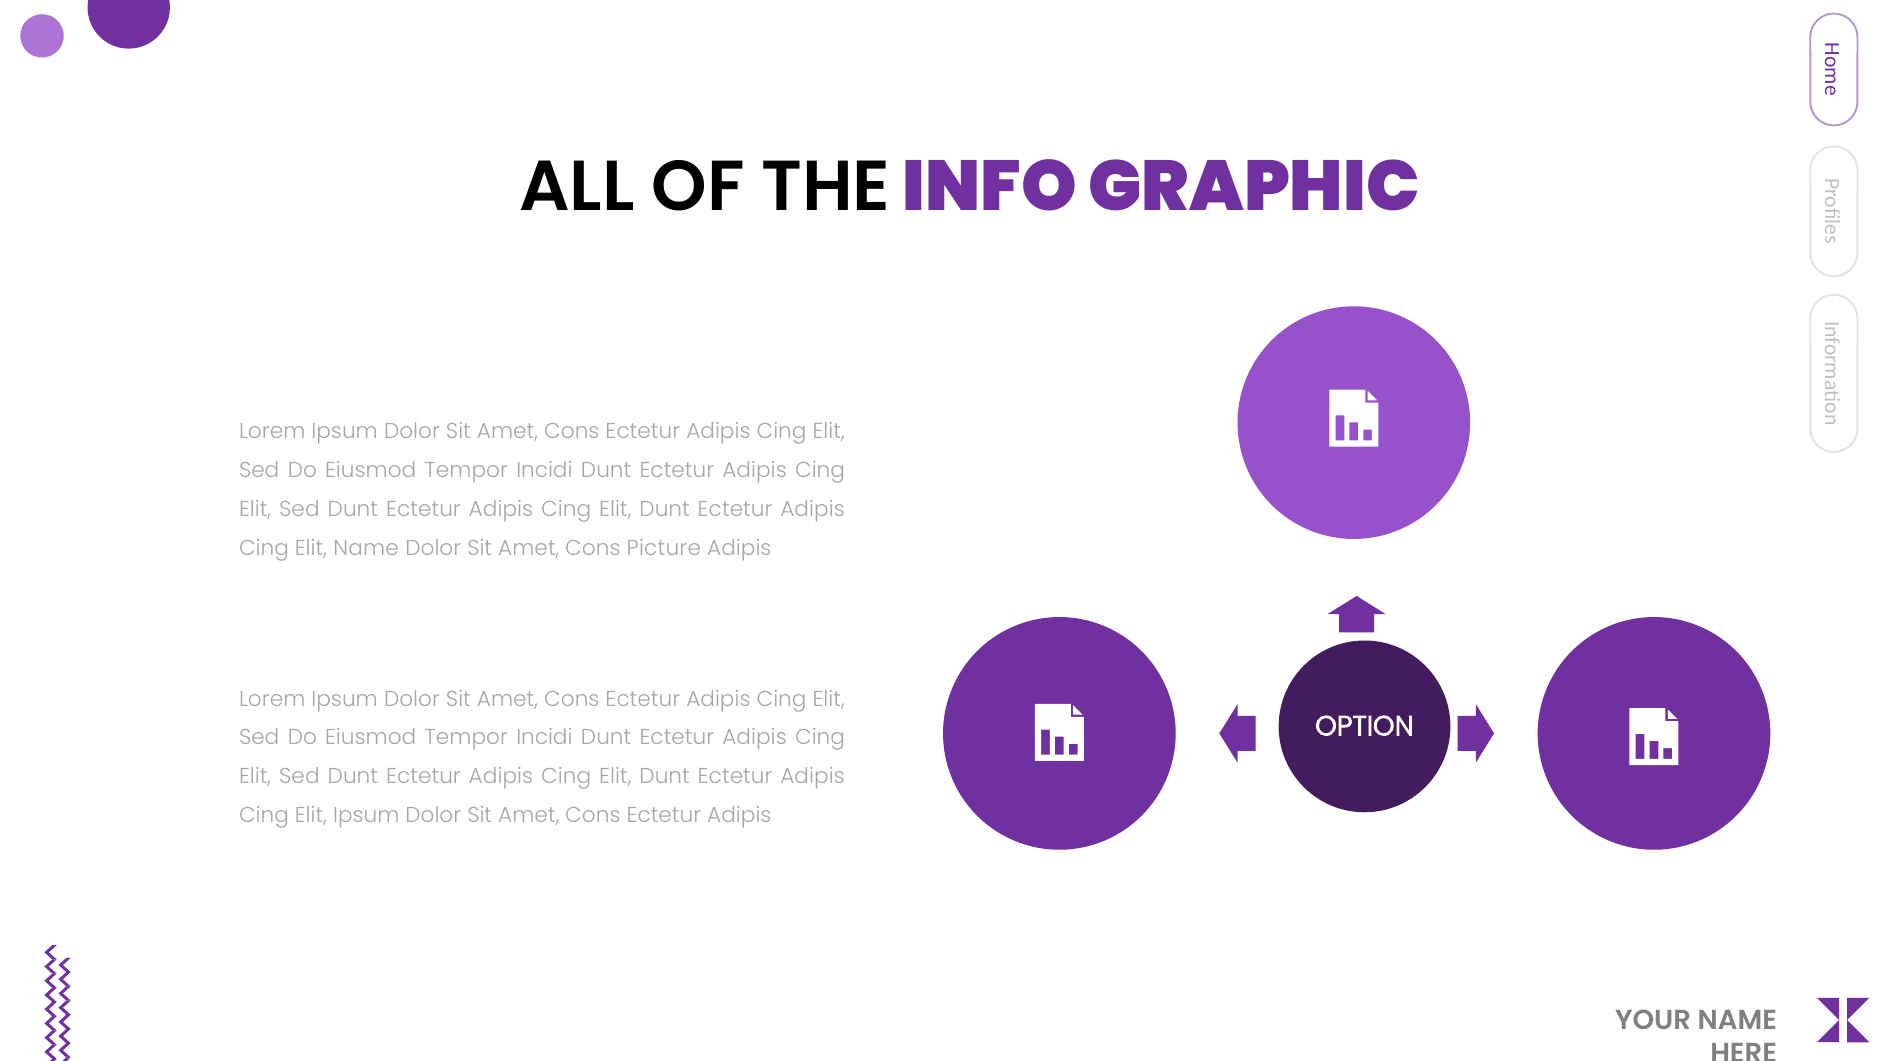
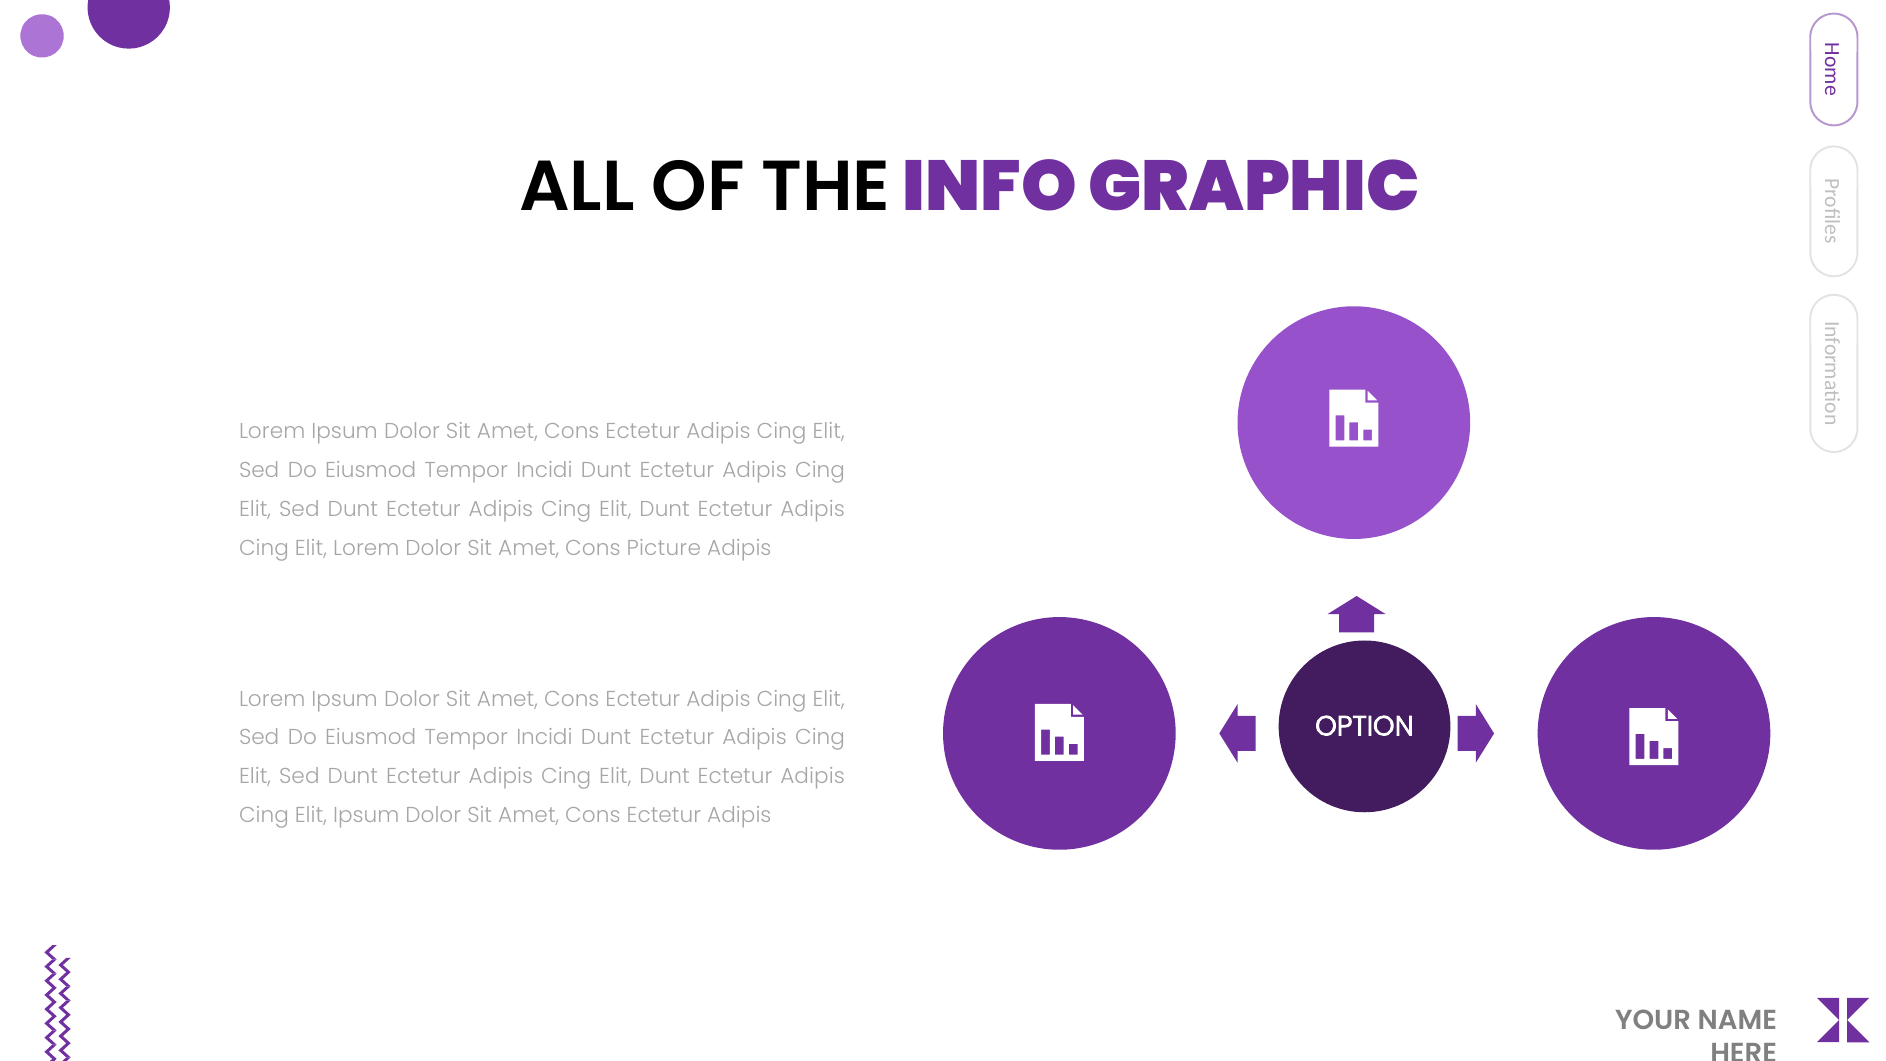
Elit Name: Name -> Lorem (366, 548)
